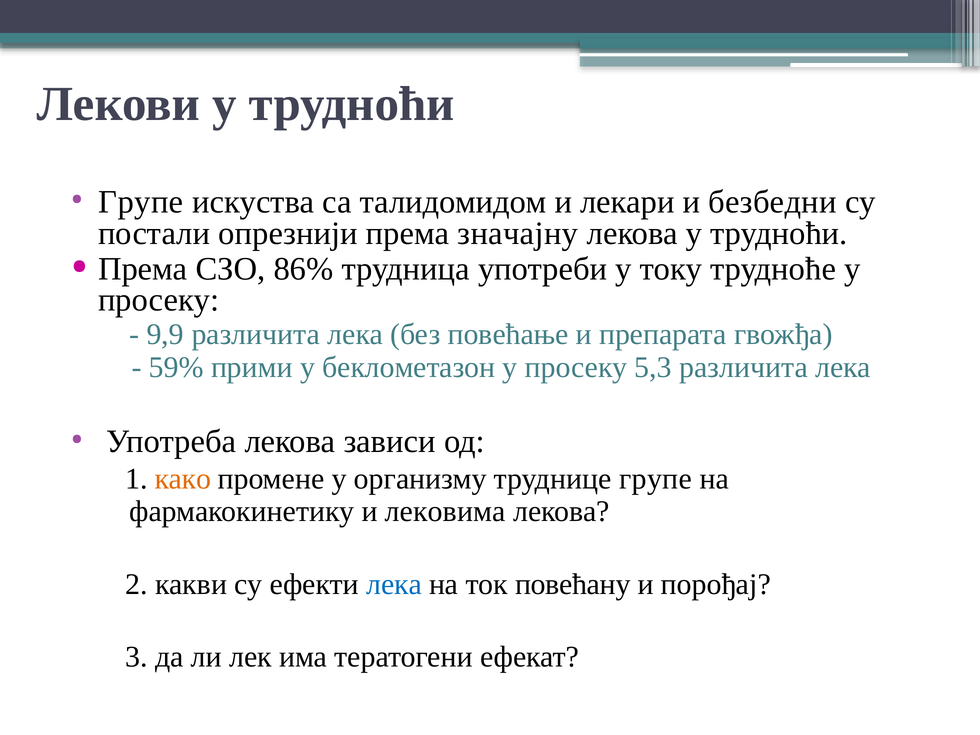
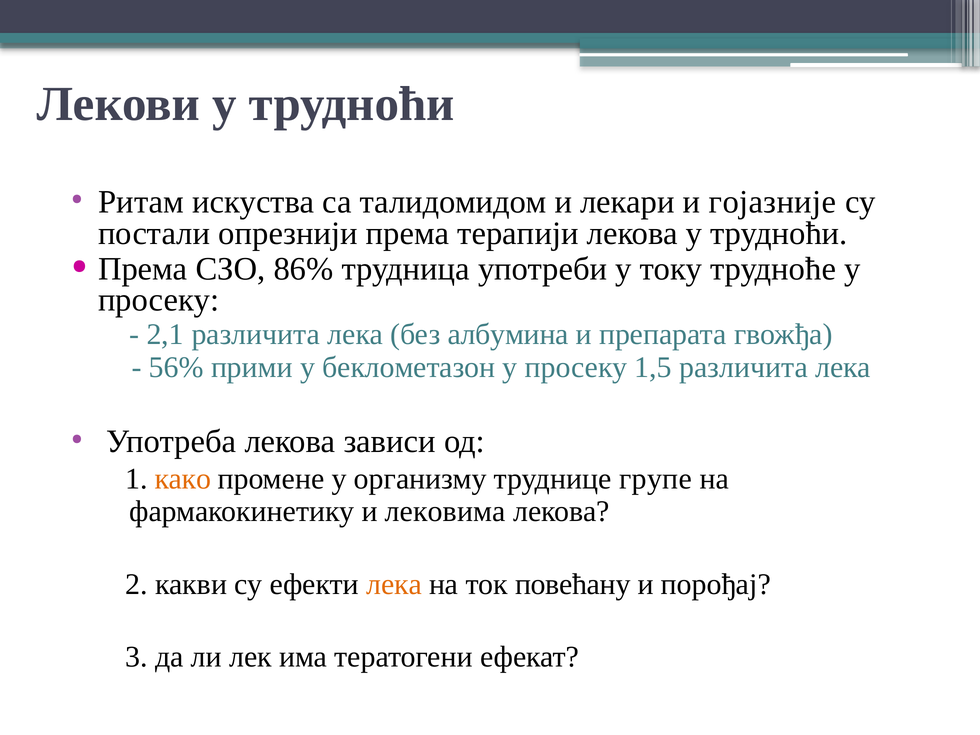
Групе: Групе -> Ритам (141, 202)
безбедни: безбедни -> гојазније (772, 202)
значајну: значајну -> терапији (518, 233)
9,9: 9,9 -> 2,1 (165, 334)
повећање: повећање -> албумина (508, 334)
59%: 59% -> 56% (176, 367)
5,3: 5,3 -> 1,5 (653, 367)
лека colour: blue -> orange (394, 584)
